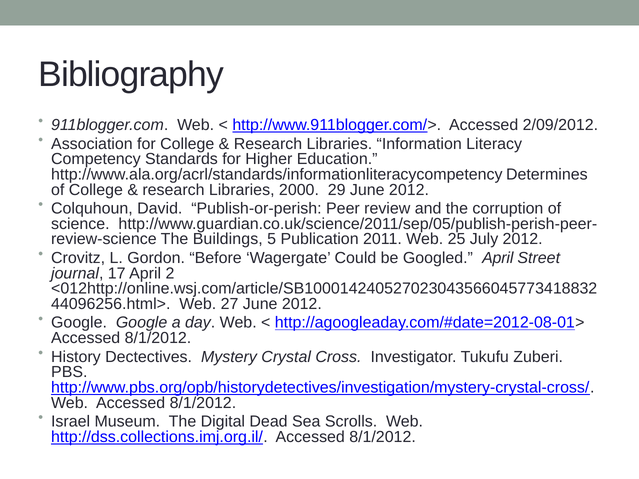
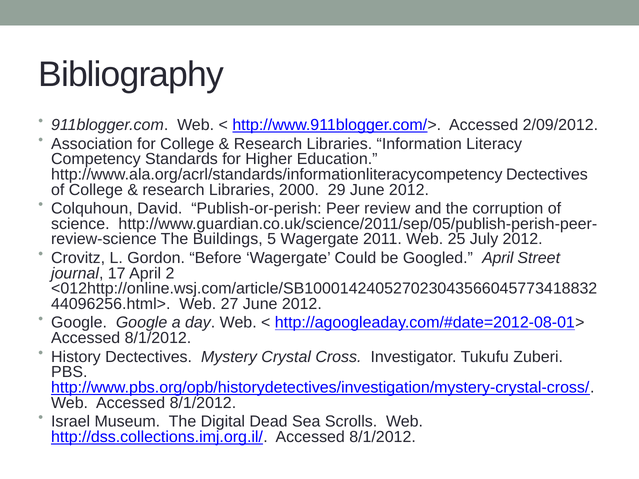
http://www.ala.org/acrl/standards/informationliteracycompetency Determines: Determines -> Dectectives (547, 175)
5 Publication: Publication -> Wagergate (320, 239)
